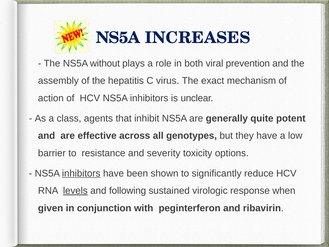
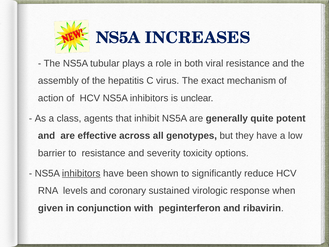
without: without -> tubular (105, 63)
viral prevention: prevention -> resistance (248, 63)
levels underline: present -> none (75, 191)
following: following -> coronary (128, 191)
